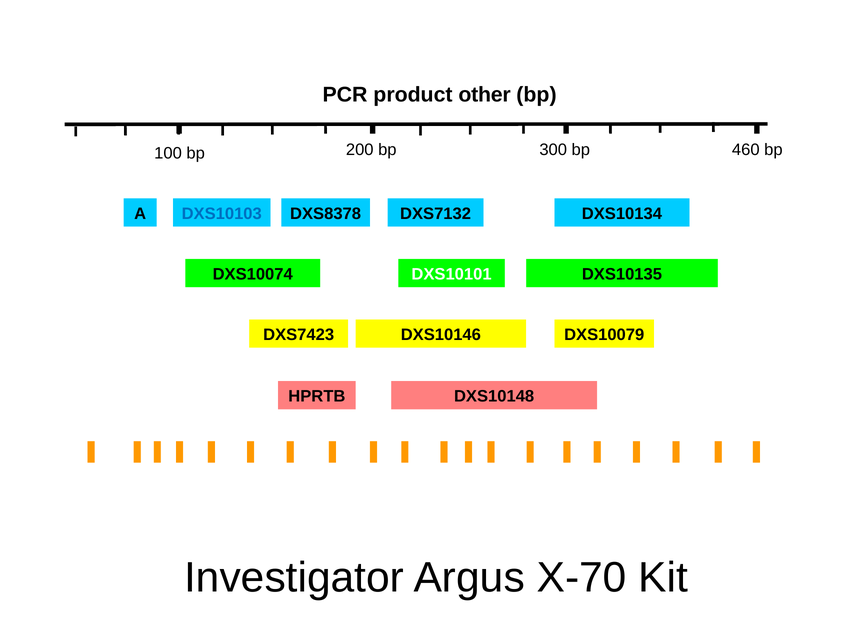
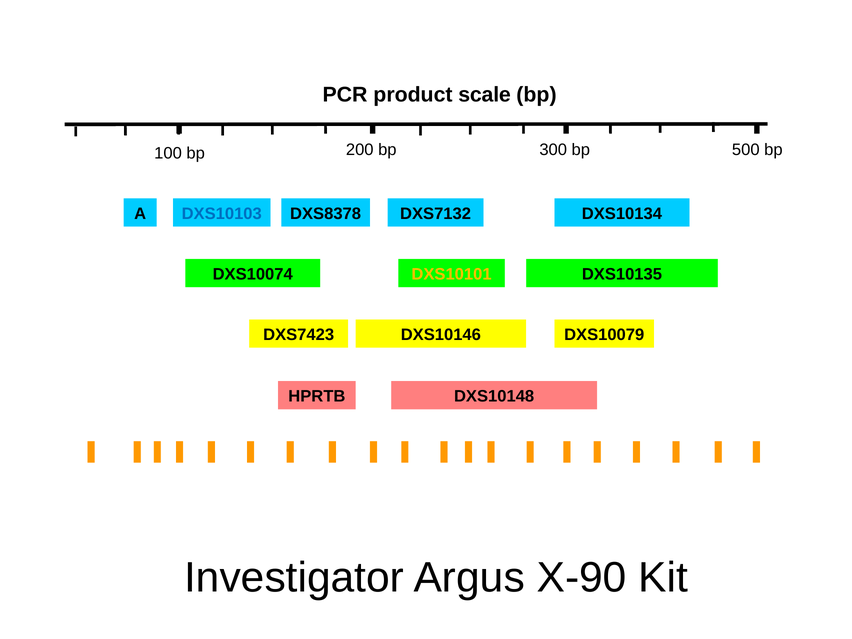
other: other -> scale (485, 95)
460: 460 -> 500 (746, 150)
DXS10101 colour: white -> yellow (452, 274)
X-70: X-70 -> X-90 (582, 578)
